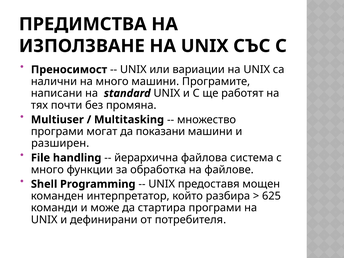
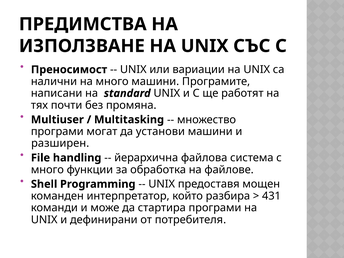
показани: показани -> установи (160, 131)
625: 625 -> 431 (271, 196)
